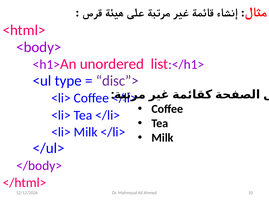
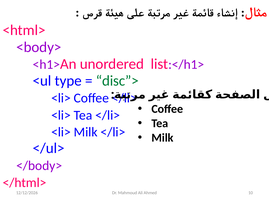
disc”> colour: purple -> green (117, 81)
